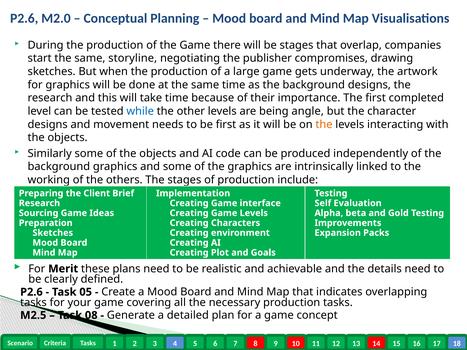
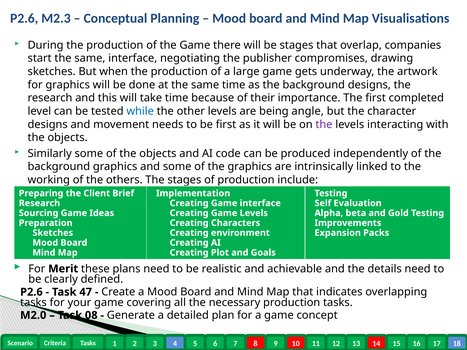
M2.0: M2.0 -> M2.3 (56, 18)
same storyline: storyline -> interface (133, 58)
the colour: orange -> purple (324, 124)
05: 05 -> 47 (86, 292)
M2.5: M2.5 -> M2.0 (33, 315)
